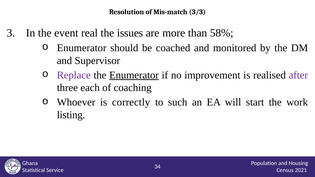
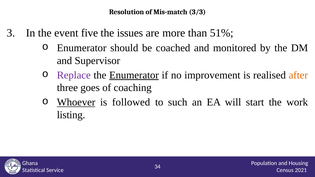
real: real -> five (90, 33)
58%: 58% -> 51% (222, 33)
after colour: purple -> orange (298, 75)
each: each -> goes (90, 88)
Whoever underline: none -> present (76, 102)
correctly: correctly -> followed (131, 102)
